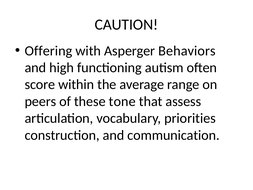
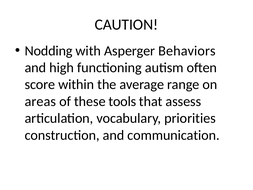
Offering: Offering -> Nodding (49, 51)
peers: peers -> areas (40, 101)
tone: tone -> tools (122, 101)
